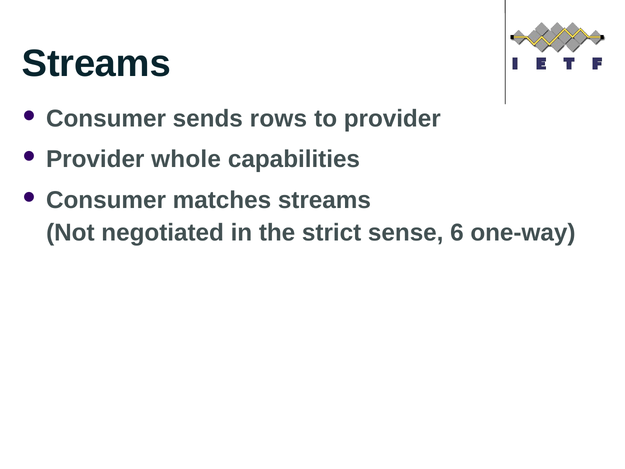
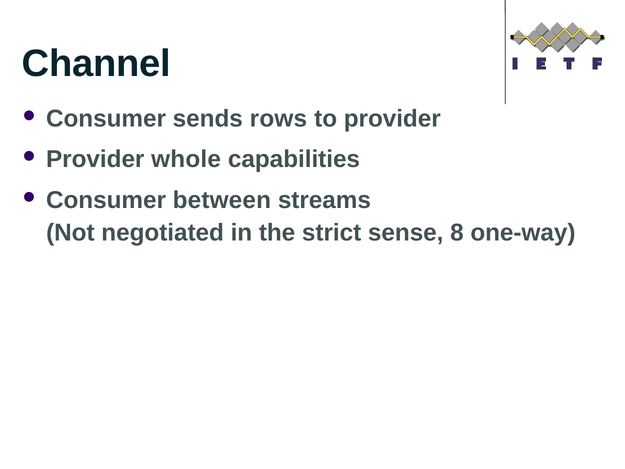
Streams: Streams -> Channel (96, 64)
matches: matches -> between (222, 200)
6: 6 -> 8 (457, 233)
